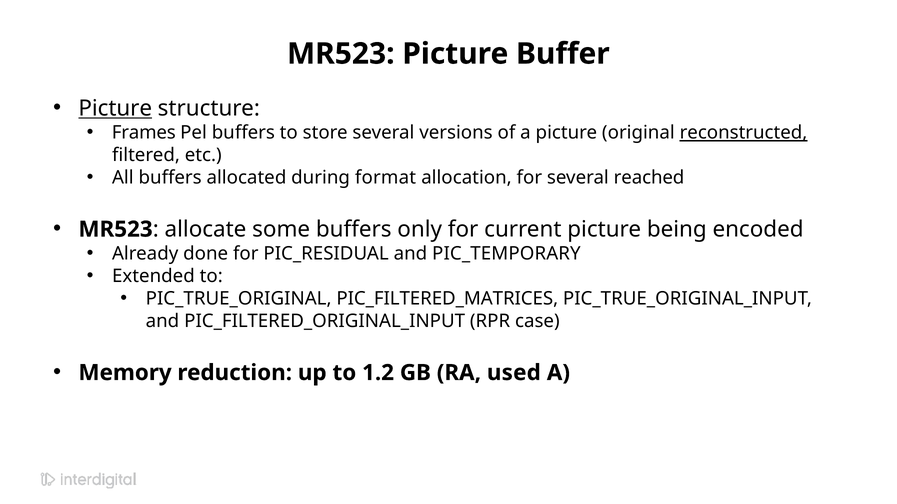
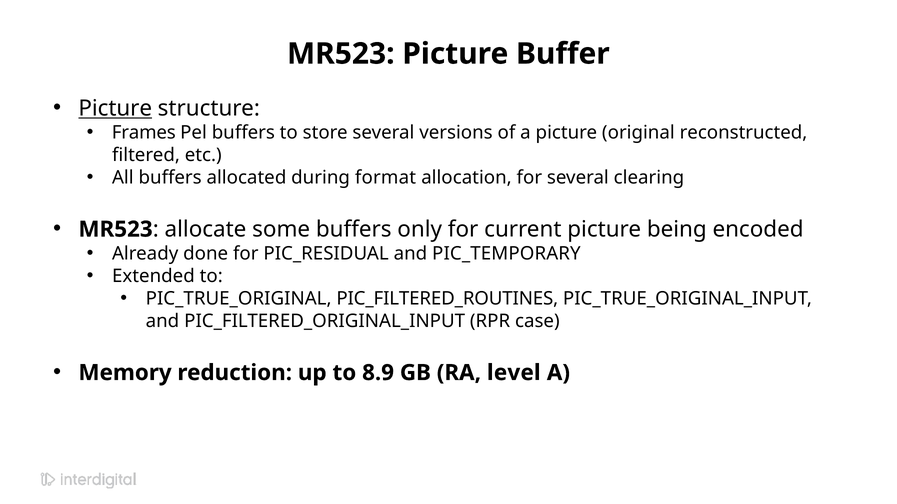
reconstructed underline: present -> none (744, 133)
reached: reached -> clearing (649, 178)
PIC_FILTERED_MATRICES: PIC_FILTERED_MATRICES -> PIC_FILTERED_ROUTINES (447, 299)
1.2: 1.2 -> 8.9 (378, 373)
used: used -> level (514, 373)
